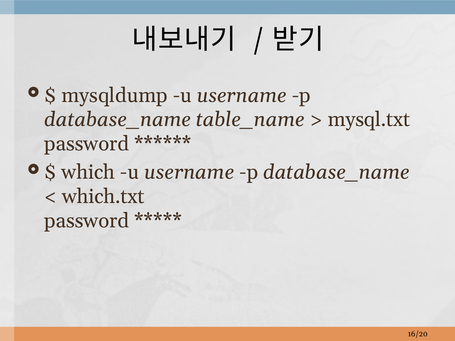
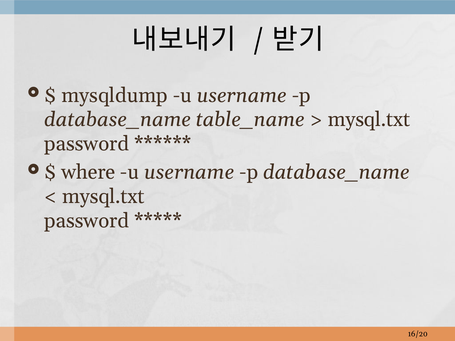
which: which -> where (88, 172)
which.txt: which.txt -> mysql.txt (103, 197)
